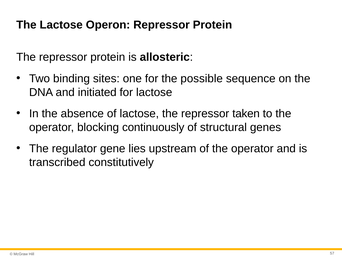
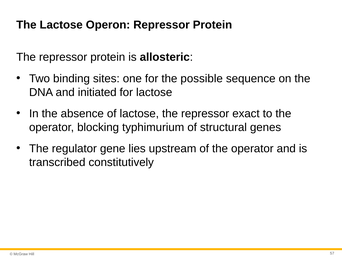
taken: taken -> exact (246, 113)
continuously: continuously -> typhimurium (153, 127)
